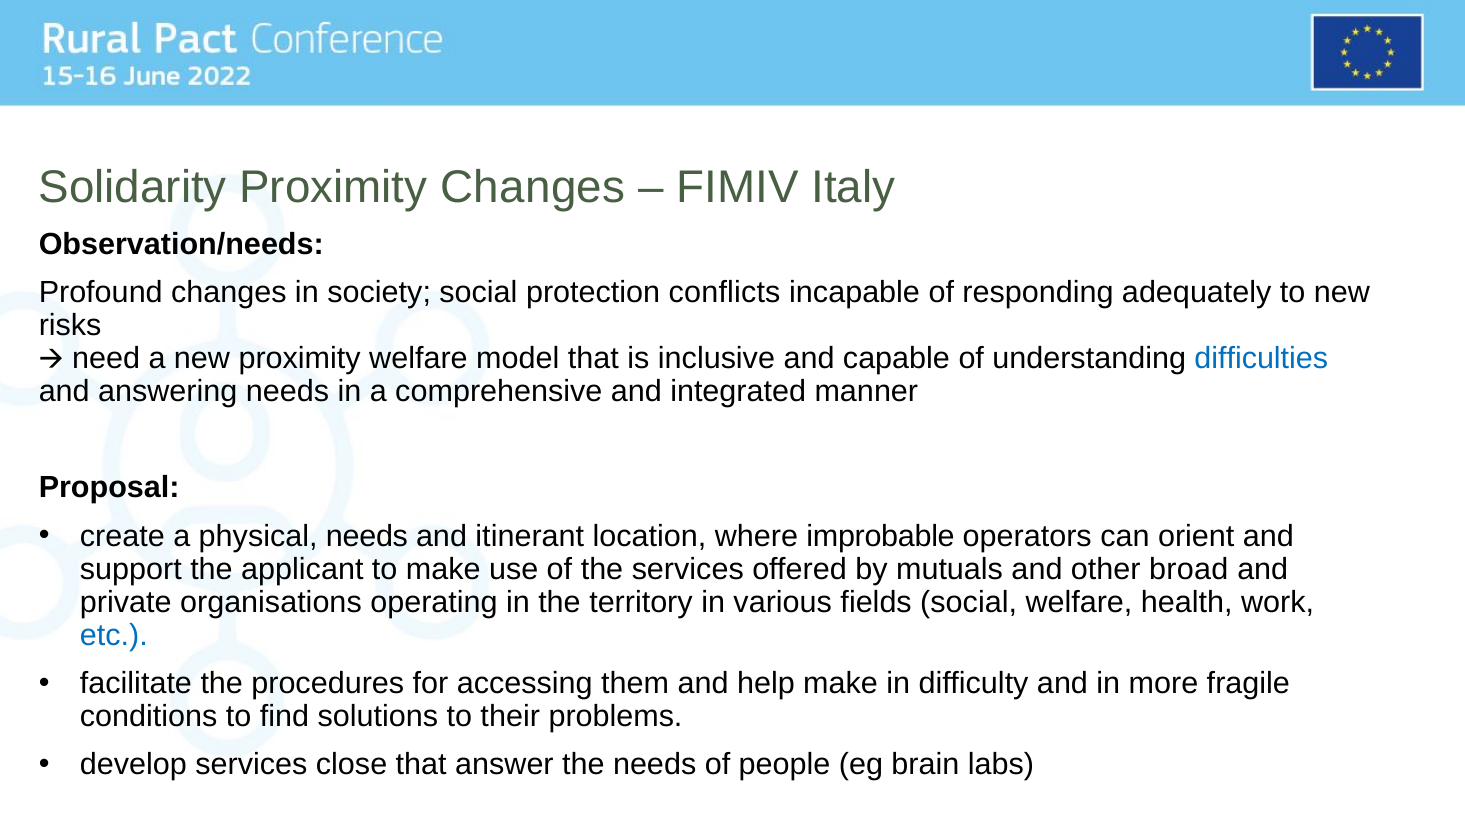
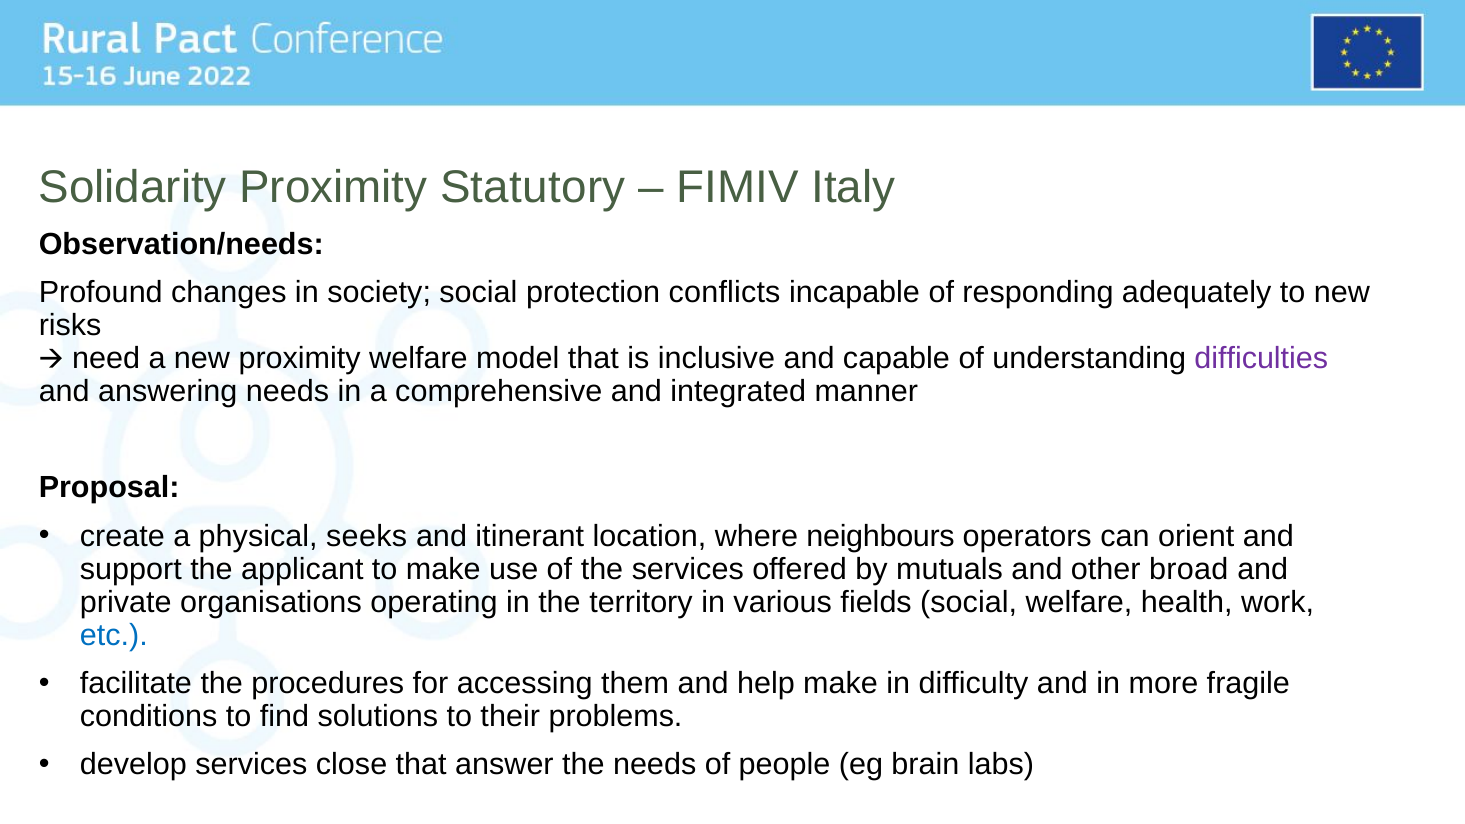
Proximity Changes: Changes -> Statutory (533, 188)
difficulties colour: blue -> purple (1261, 359)
physical needs: needs -> seeks (367, 536)
improbable: improbable -> neighbours (881, 536)
